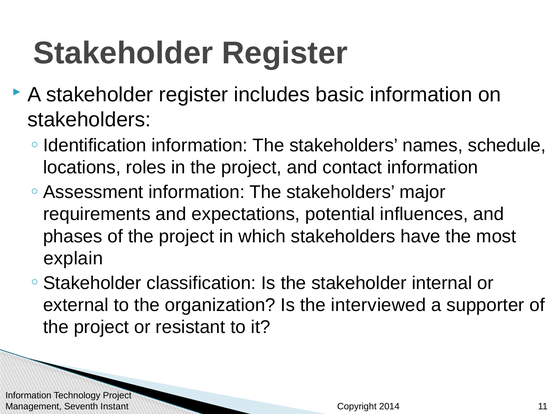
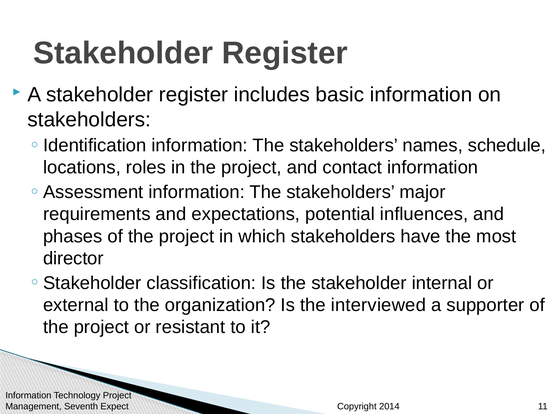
explain: explain -> director (73, 259)
Instant: Instant -> Expect (115, 407)
